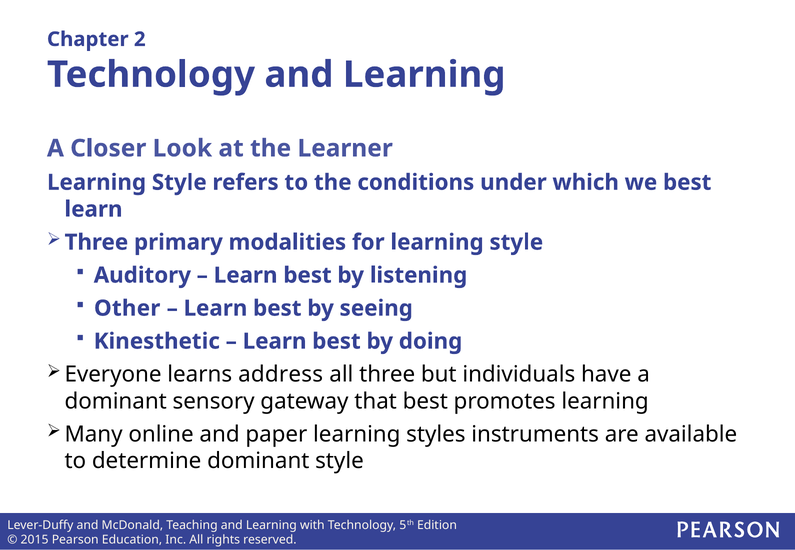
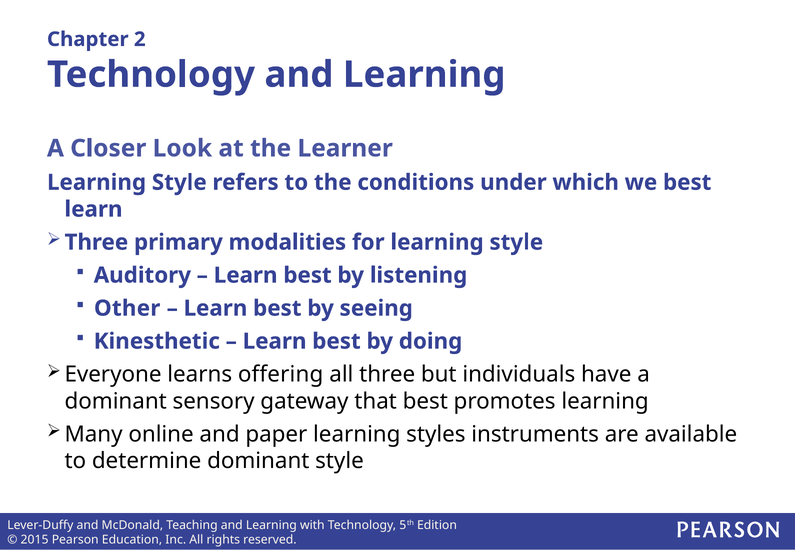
address: address -> offering (281, 375)
